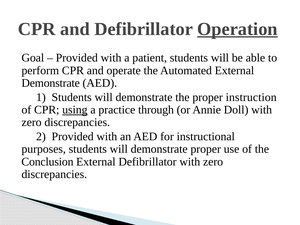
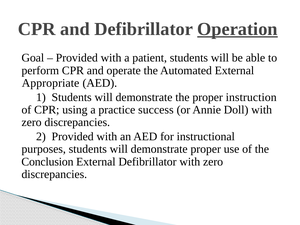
Demonstrate: Demonstrate -> Appropriate (51, 83)
using underline: present -> none (75, 110)
through: through -> success (156, 110)
